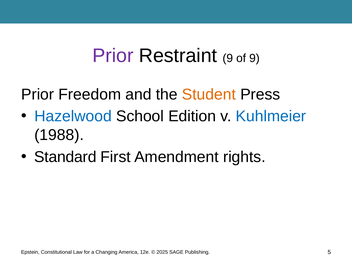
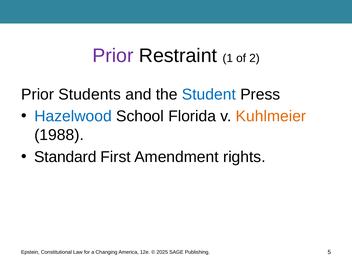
Restraint 9: 9 -> 1 (228, 58)
of 9: 9 -> 2 (254, 58)
Freedom: Freedom -> Students (90, 94)
Student colour: orange -> blue (209, 94)
Edition: Edition -> Florida (192, 116)
Kuhlmeier colour: blue -> orange (271, 116)
